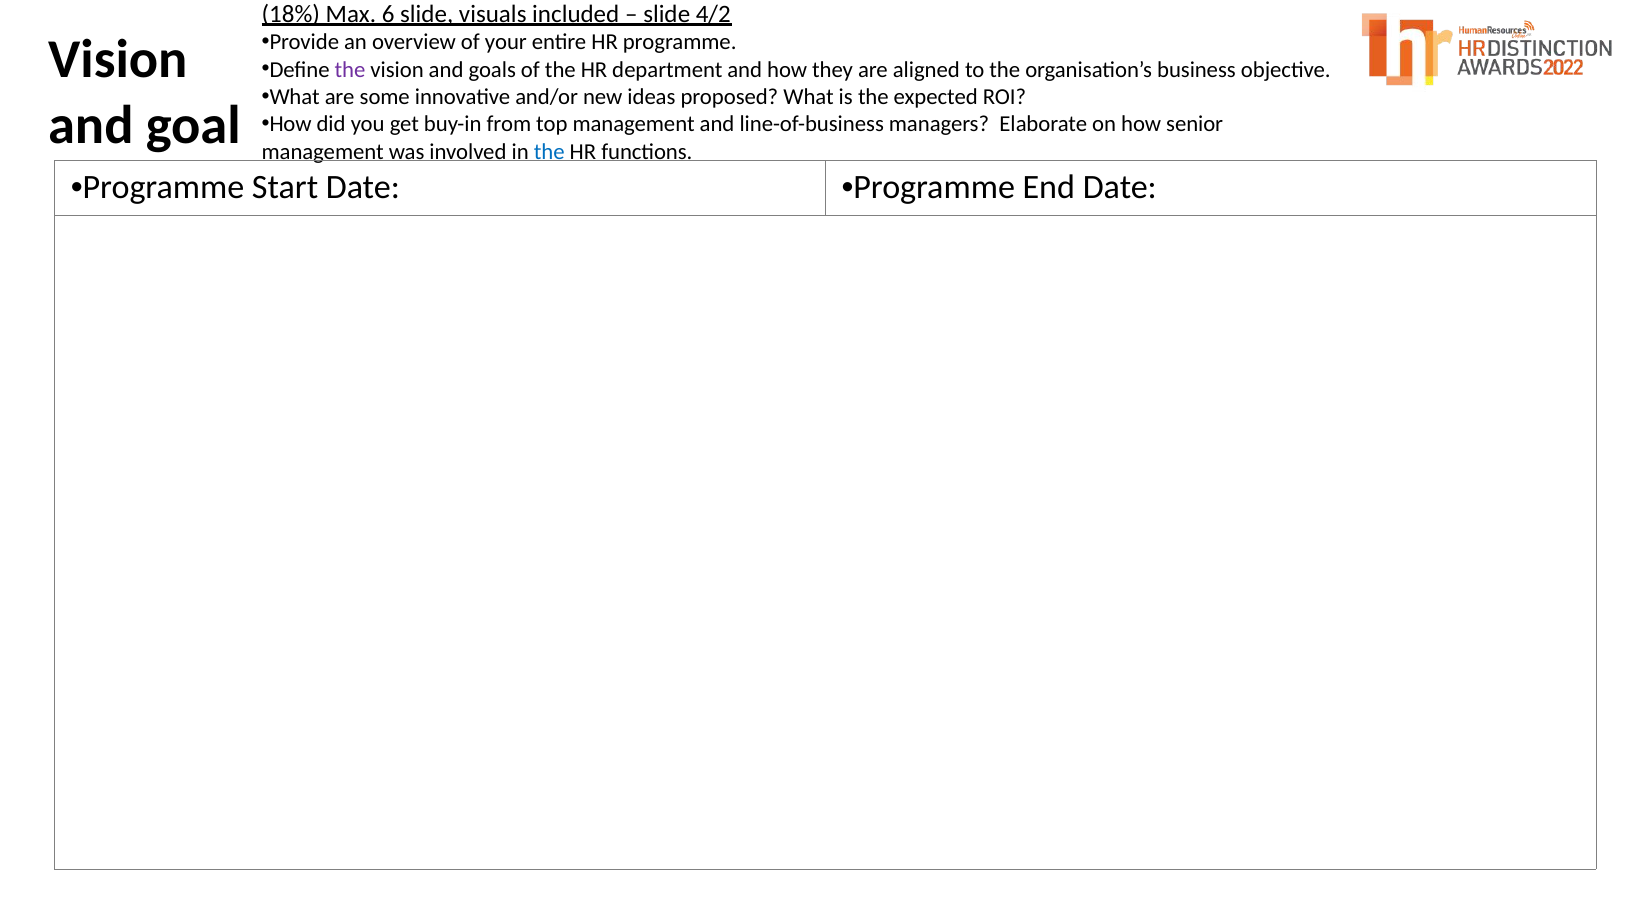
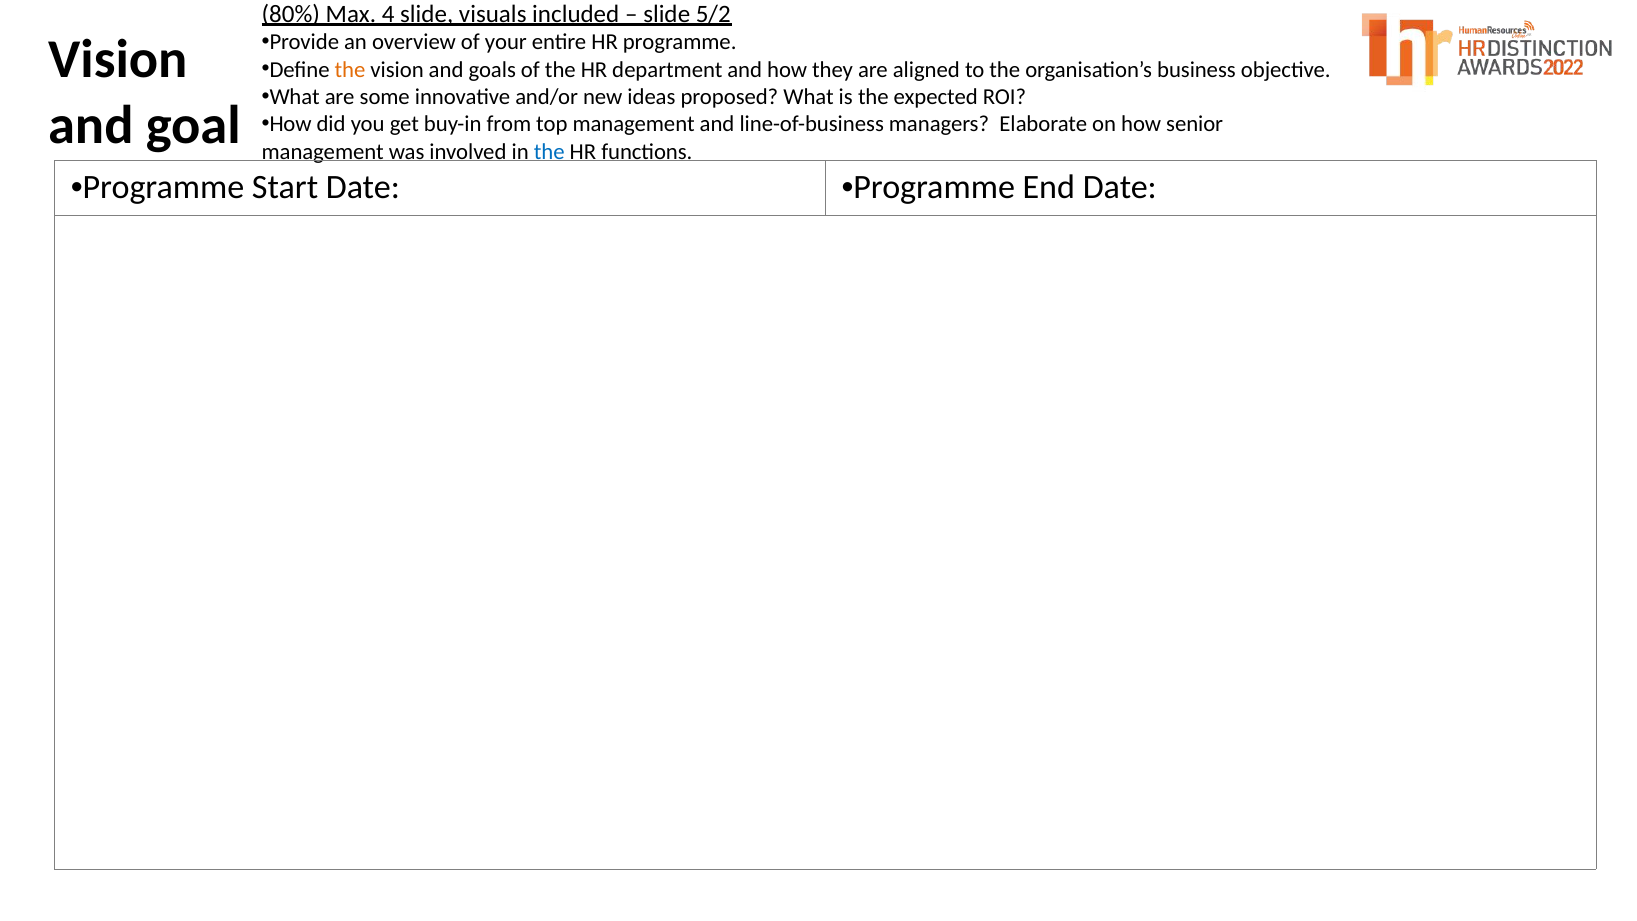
18%: 18% -> 80% (291, 14)
6: 6 -> 4 (388, 14)
4/2: 4/2 -> 5/2 (713, 14)
the colour: purple -> orange (350, 70)
